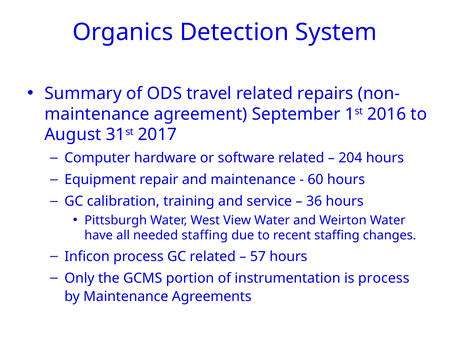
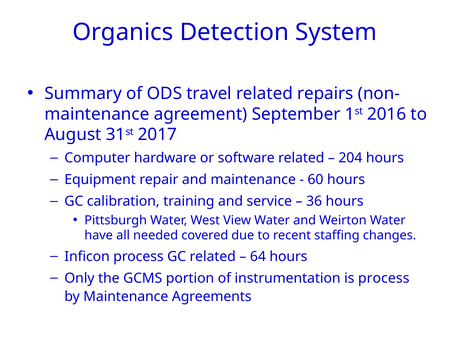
needed staffing: staffing -> covered (205, 235)
57: 57 -> 64 (258, 256)
